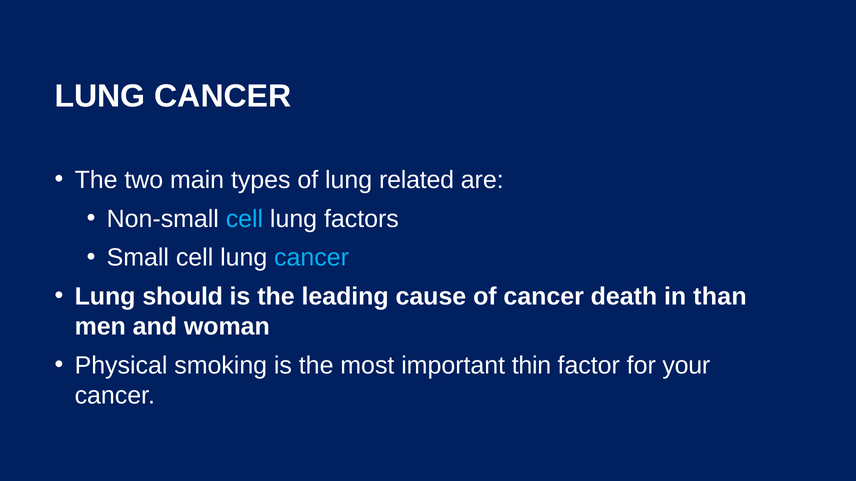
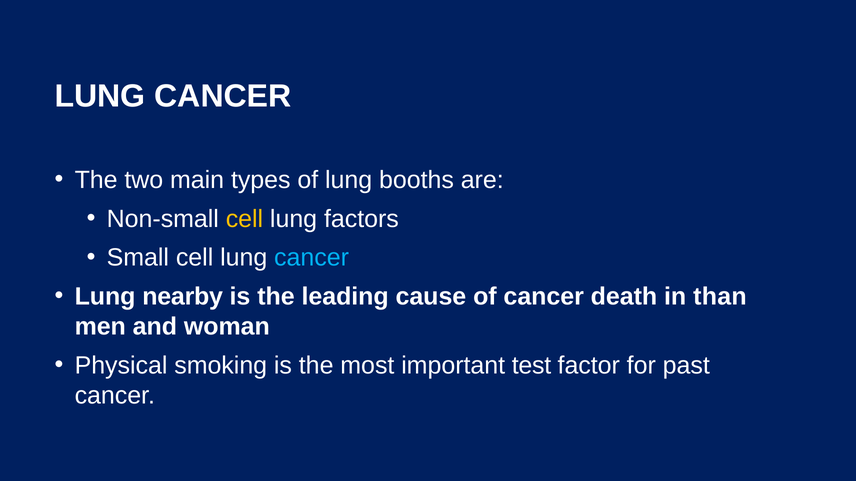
related: related -> booths (417, 180)
cell colour: light blue -> yellow (244, 219)
should: should -> nearby (183, 297)
thin: thin -> test (531, 366)
your: your -> past (686, 366)
